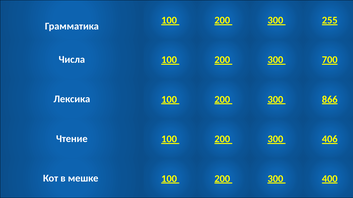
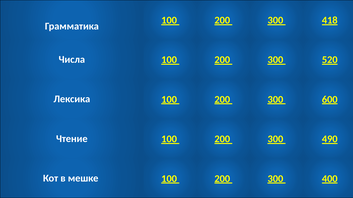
255: 255 -> 418 (330, 20)
700: 700 -> 520 (330, 60)
866: 866 -> 600 (330, 100)
406: 406 -> 490 (330, 139)
